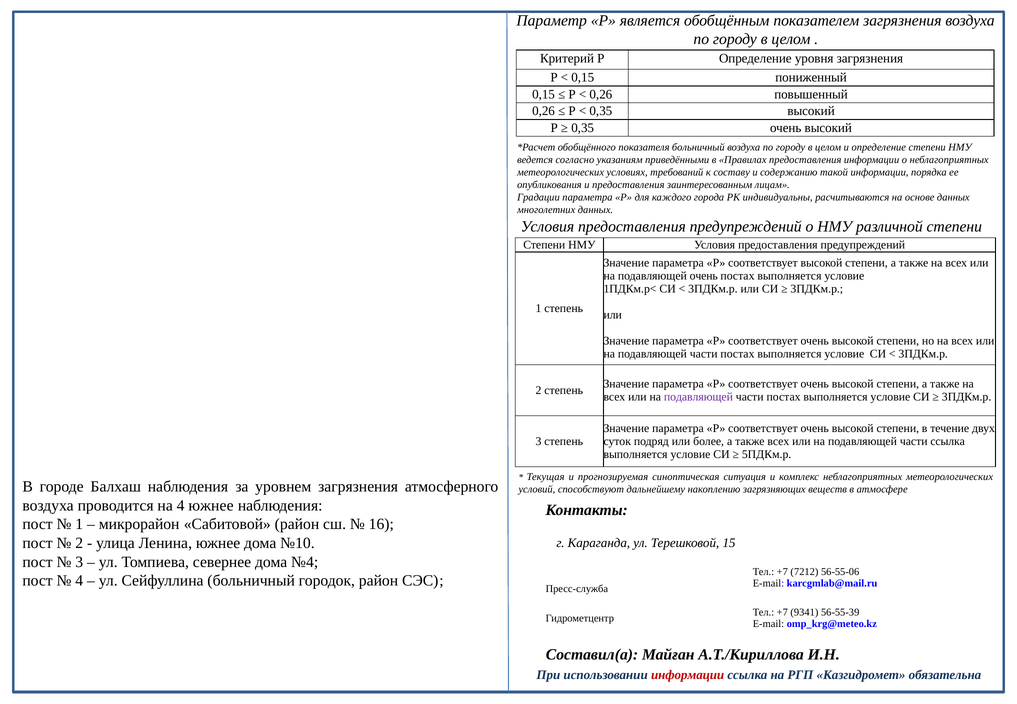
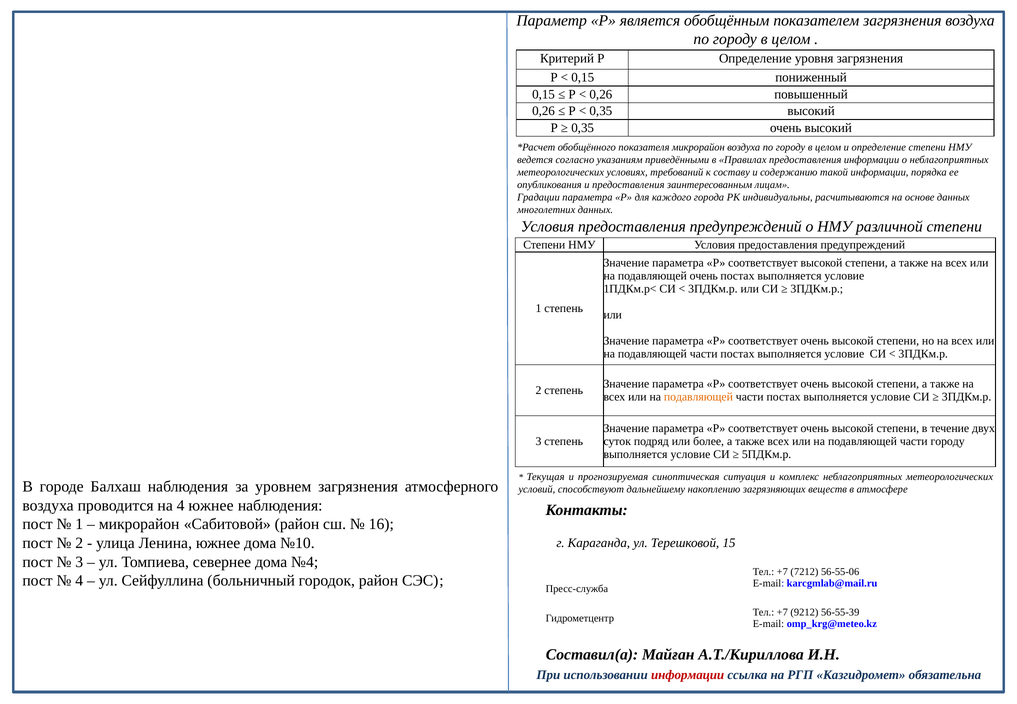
показателя больничный: больничный -> микрорайон (698, 147)
подавляющей colour: purple -> orange (698, 397)
части ссылка: ссылка -> городу (948, 441)
9341: 9341 -> 9212 (804, 612)
